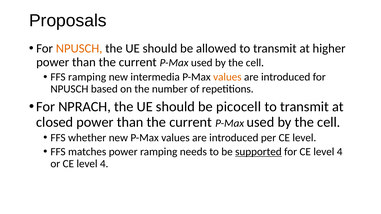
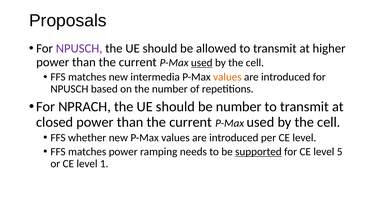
NPUSCH colour: orange -> purple (79, 49)
used underline: none -> present (202, 63)
ramping: ramping -> matches (87, 77)
be picocell: picocell -> number (239, 107)
for CE level 4: 4 -> 5 (340, 152)
or CE level 4: 4 -> 1 (104, 164)
